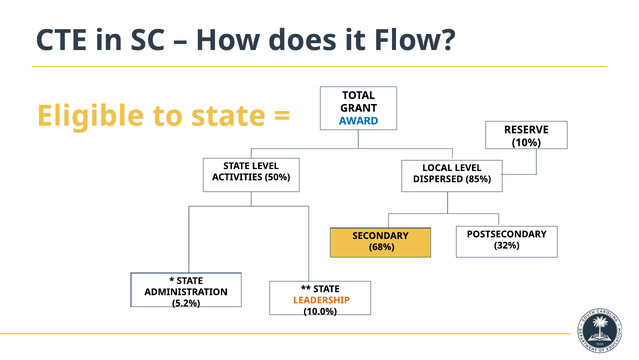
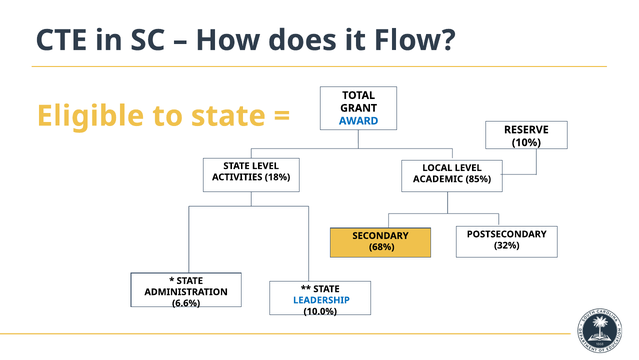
50%: 50% -> 18% (277, 177)
DISPERSED: DISPERSED -> ACADEMIC (438, 179)
LEADERSHIP colour: orange -> blue (321, 300)
5.2%: 5.2% -> 6.6% (186, 303)
